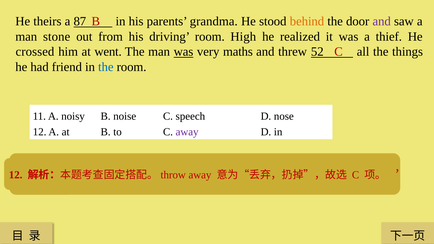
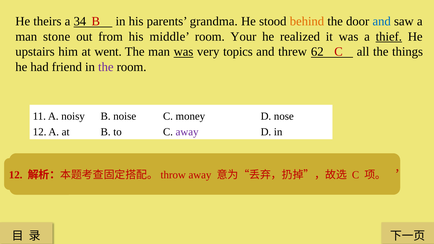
87: 87 -> 34 (80, 21)
and colour: purple -> blue (382, 21)
driving: driving -> middle (170, 37)
High: High -> Your (243, 37)
thief underline: none -> present (389, 37)
crossed: crossed -> upstairs (35, 52)
maths: maths -> topics (238, 52)
52: 52 -> 62 (317, 52)
the colour: blue -> purple (106, 67)
speech: speech -> money (190, 116)
